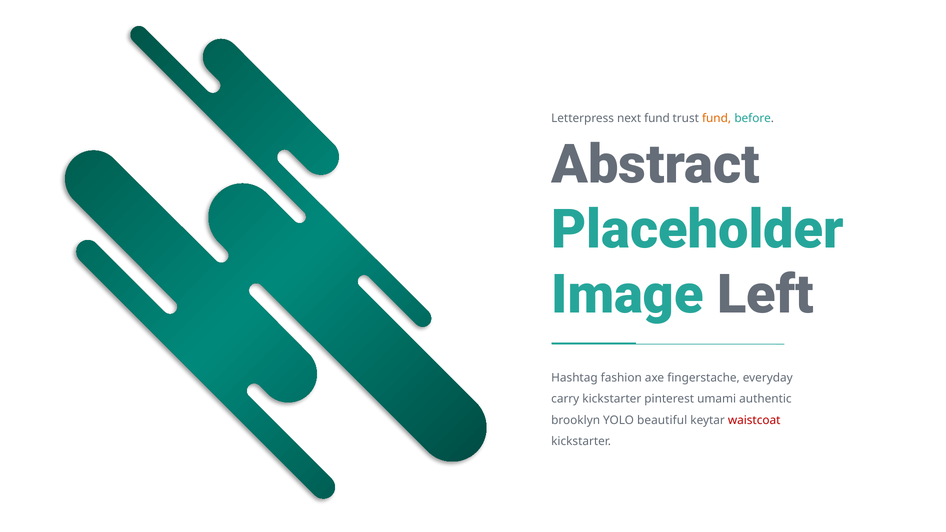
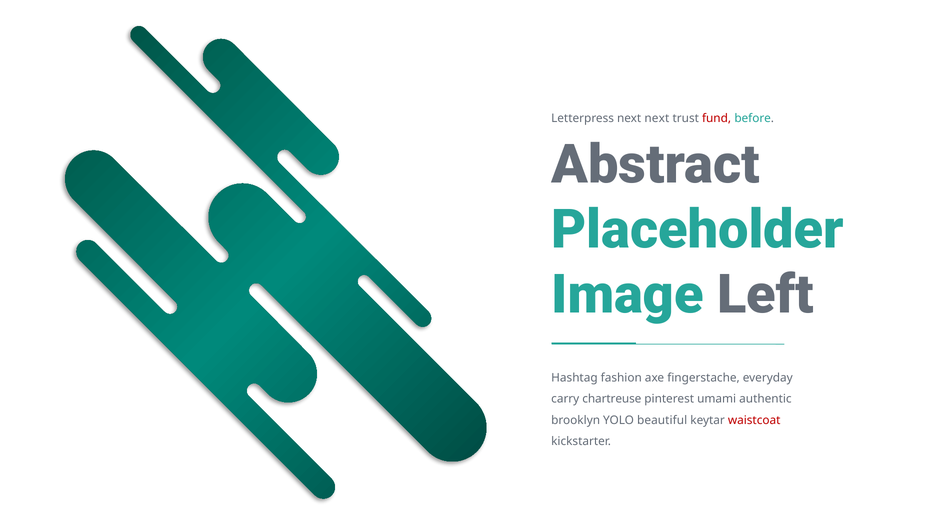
next fund: fund -> next (657, 119)
fund colour: orange -> red (717, 119)
carry kickstarter: kickstarter -> chartreuse (612, 399)
